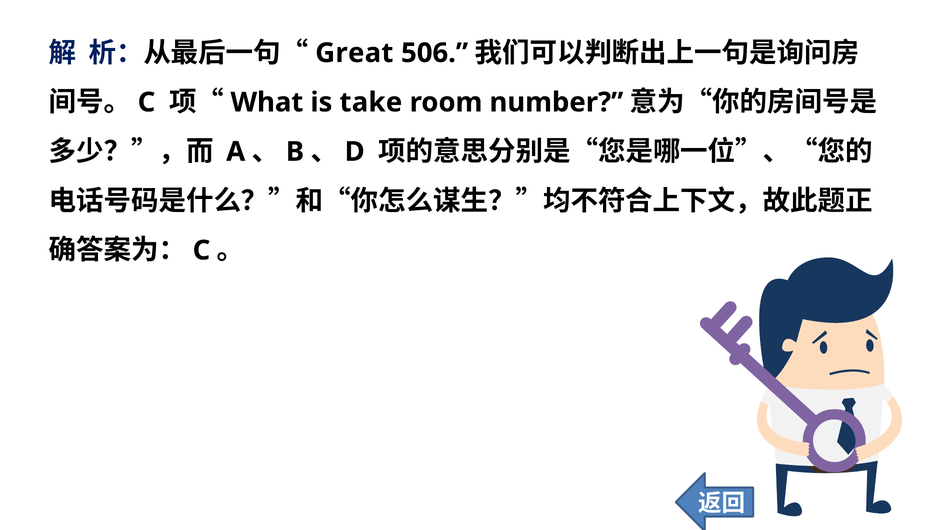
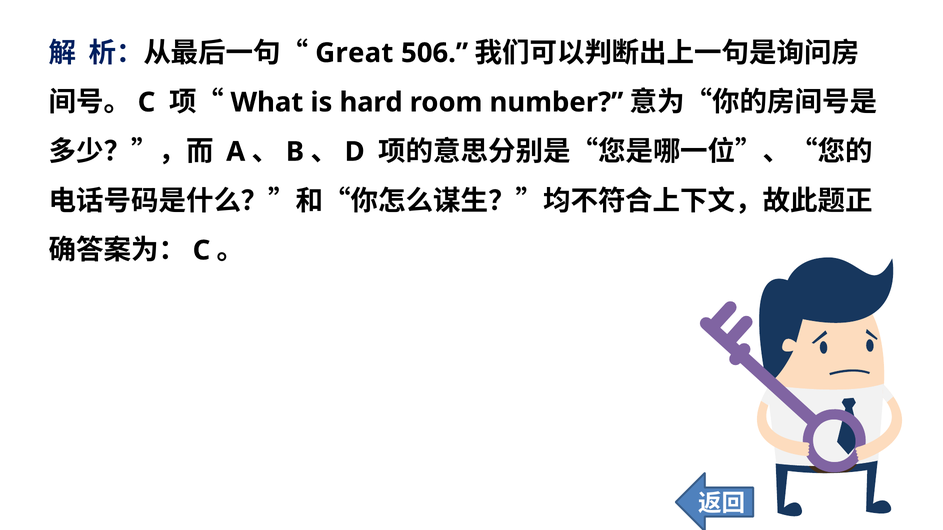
take: take -> hard (371, 102)
